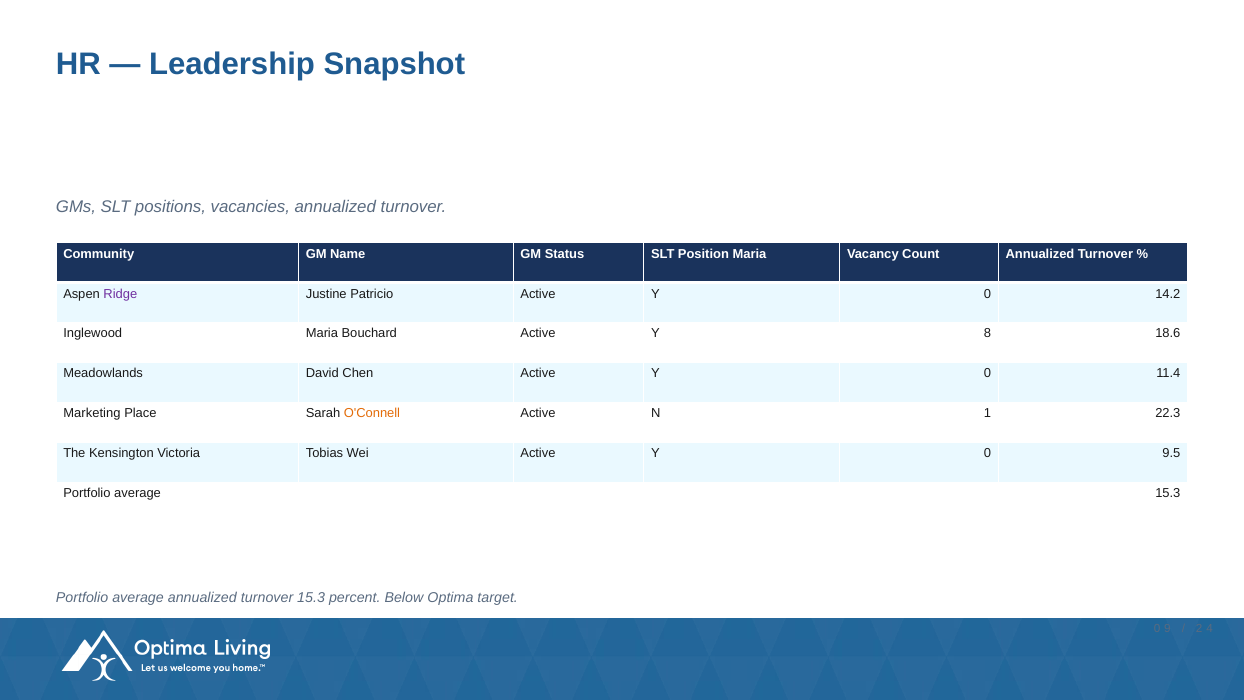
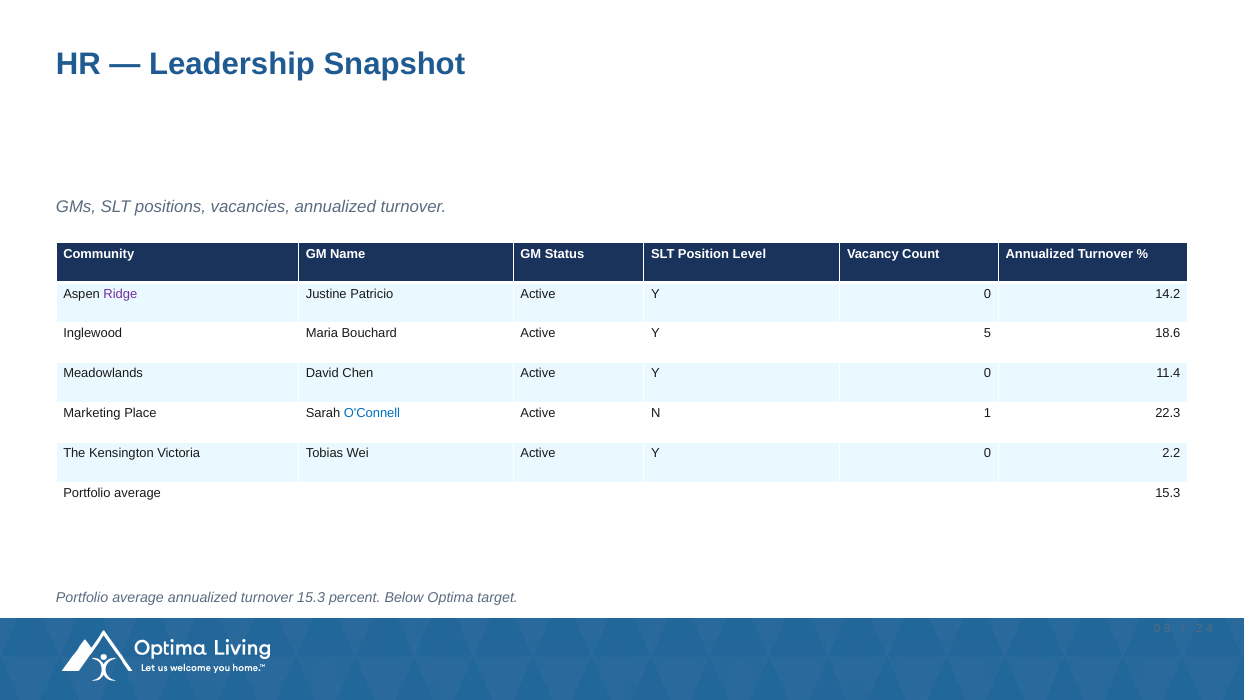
Position Maria: Maria -> Level (749, 254)
8: 8 -> 5 (987, 334)
O'Connell colour: orange -> blue (372, 414)
9.5: 9.5 -> 2.2 (1171, 453)
